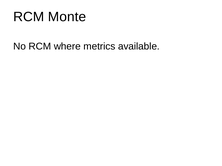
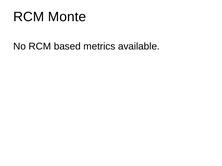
where: where -> based (67, 47)
